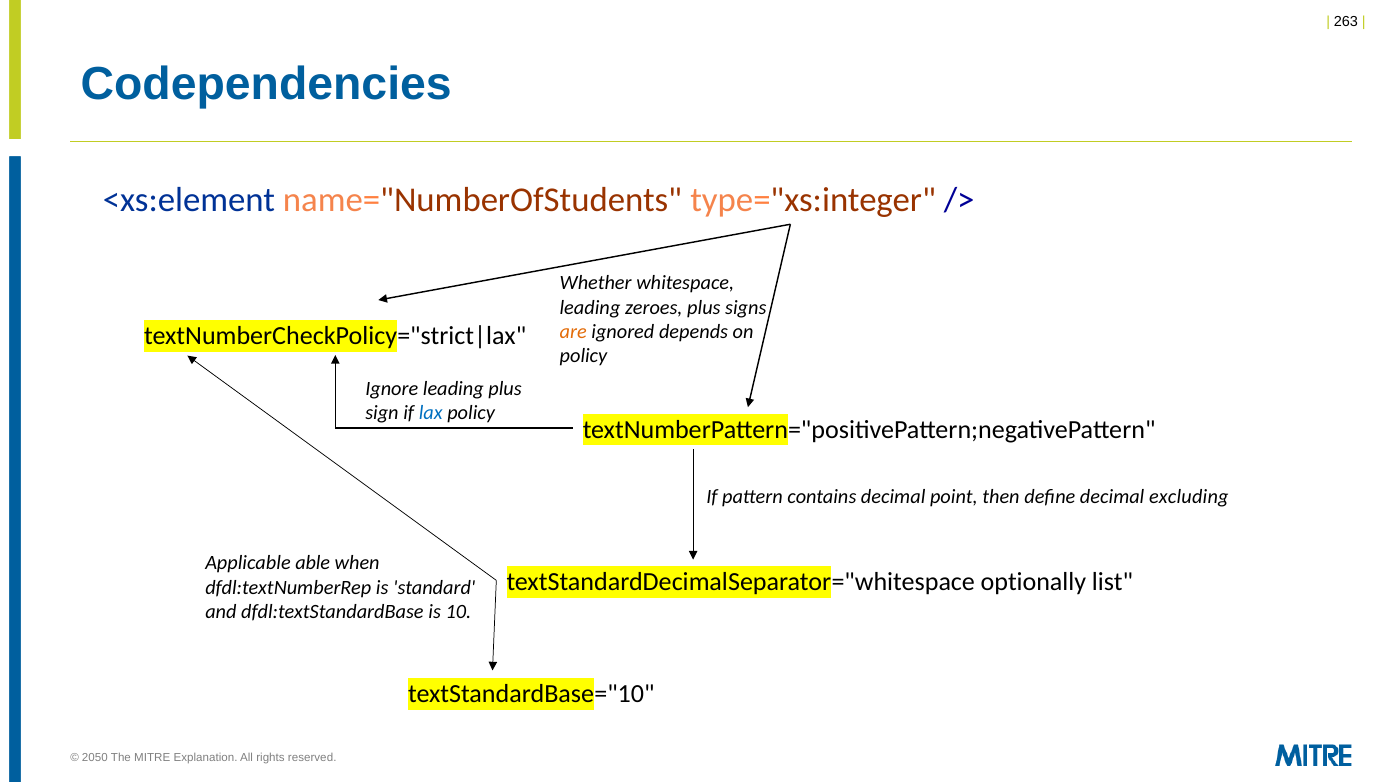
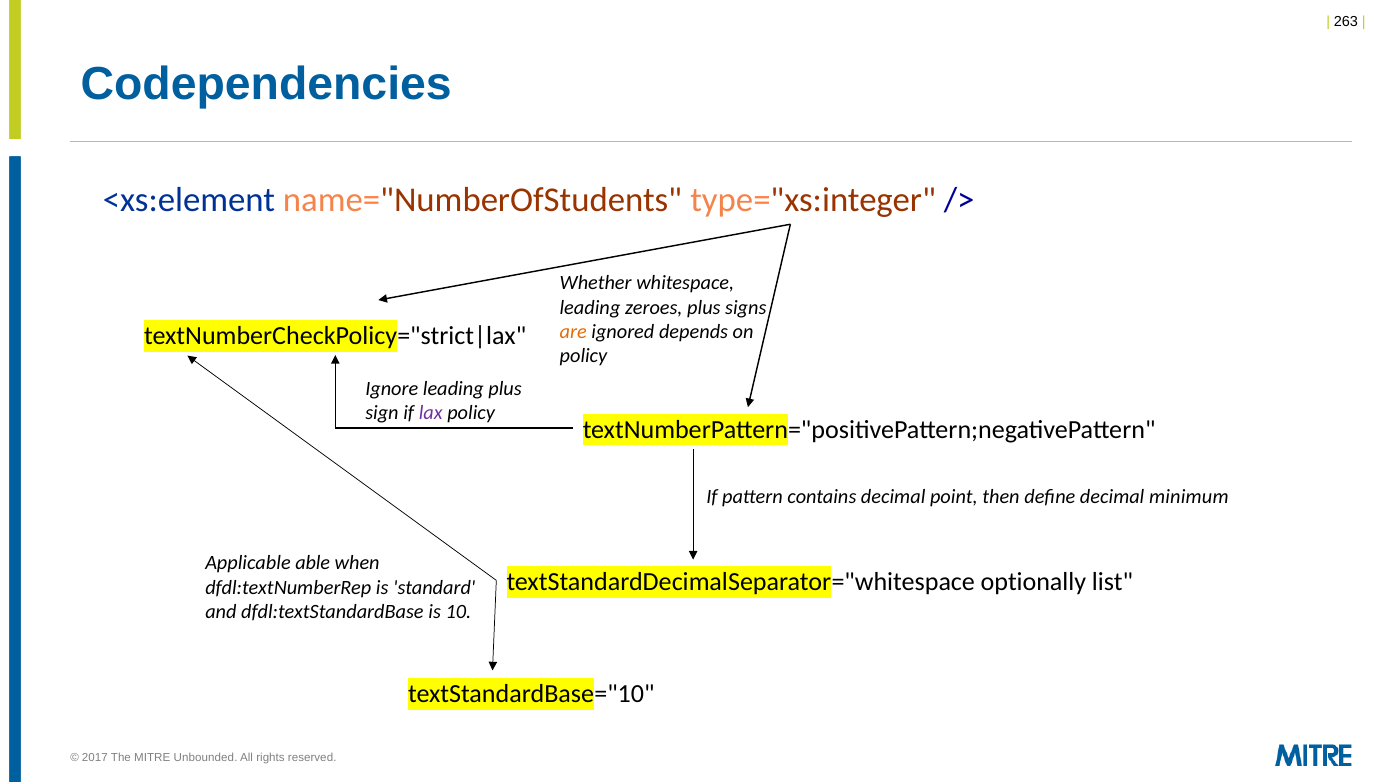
lax colour: blue -> purple (431, 413)
excluding: excluding -> minimum (1189, 497)
2050: 2050 -> 2017 (95, 759)
Explanation: Explanation -> Unbounded (206, 759)
